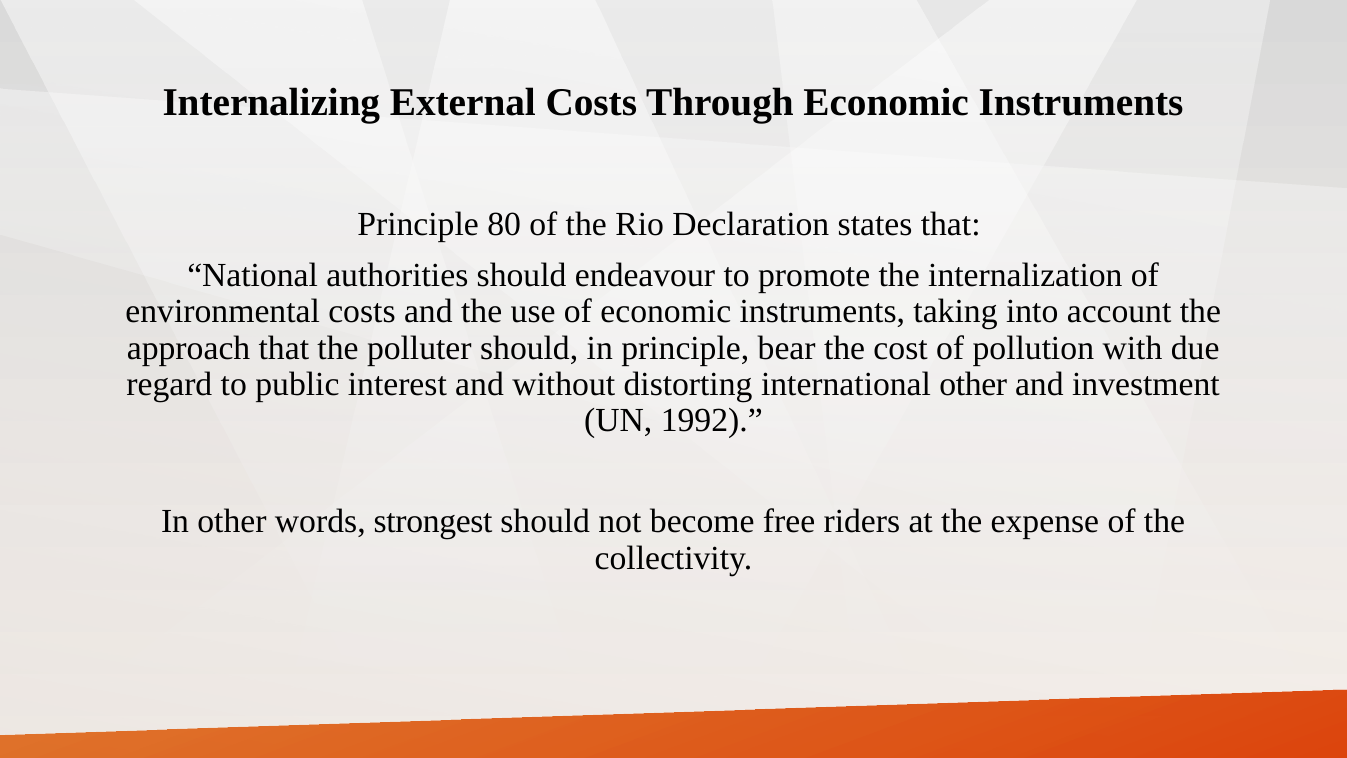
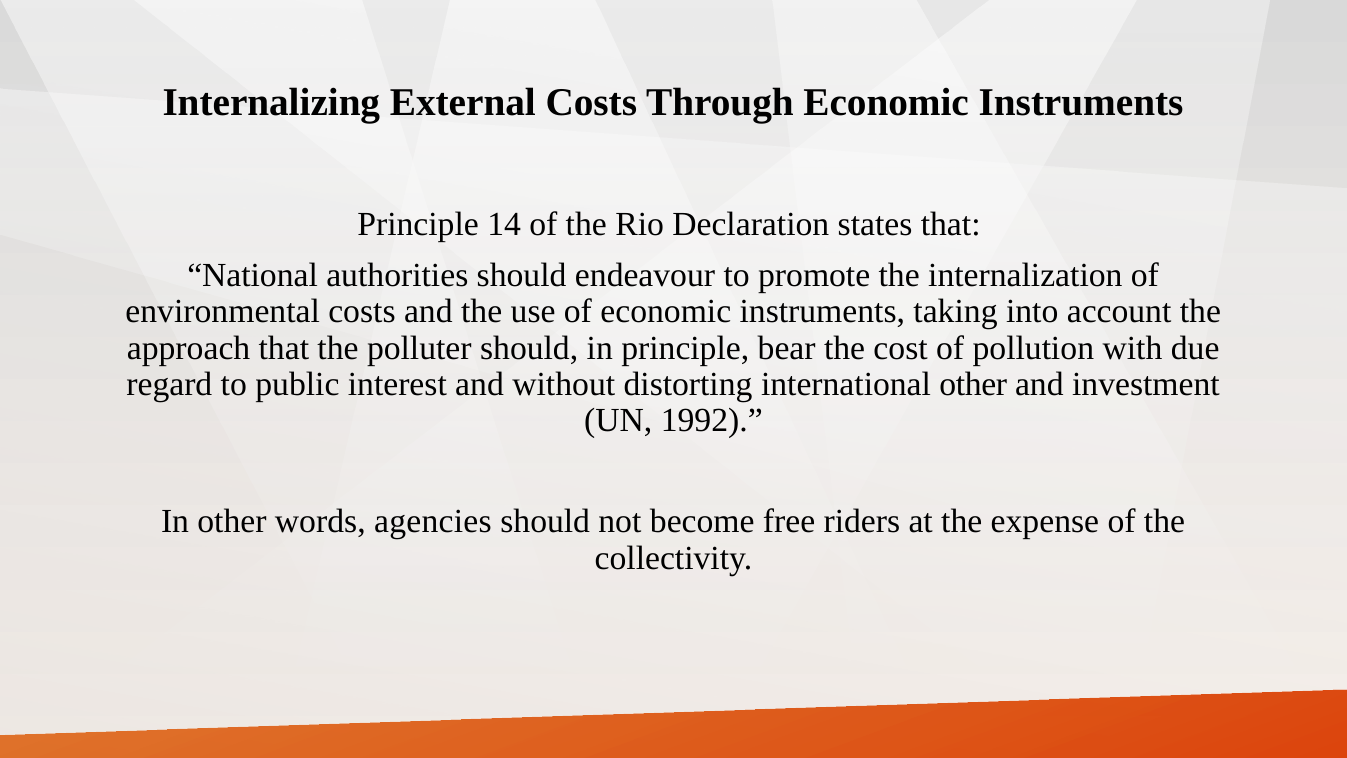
80: 80 -> 14 (504, 225)
strongest: strongest -> agencies (433, 521)
